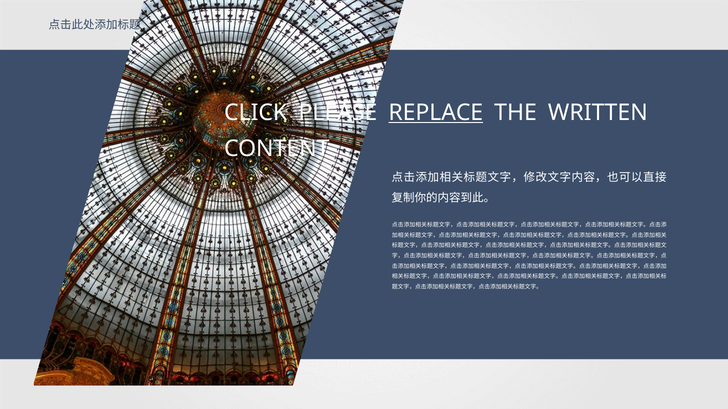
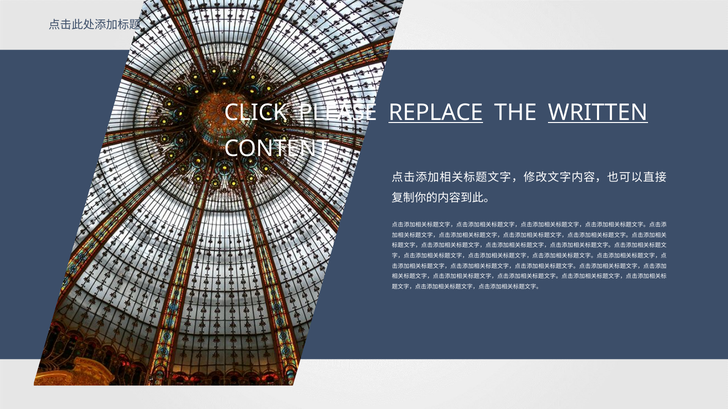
WRITTEN underline: none -> present (598, 113)
